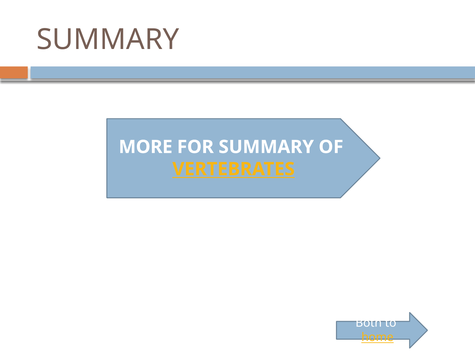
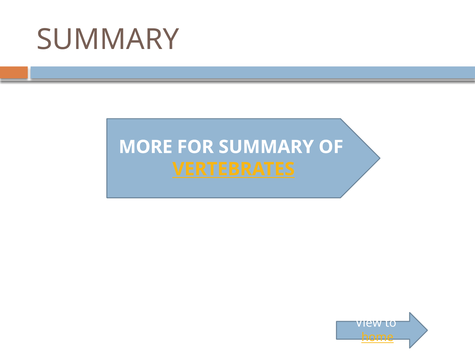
Both: Both -> View (369, 323)
